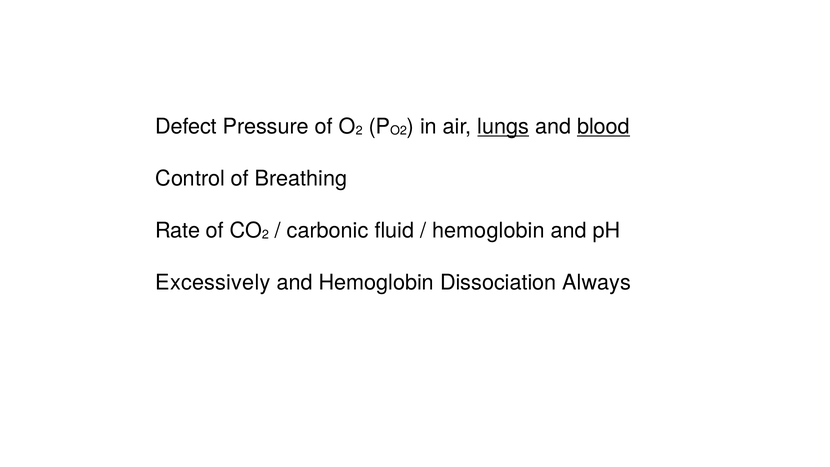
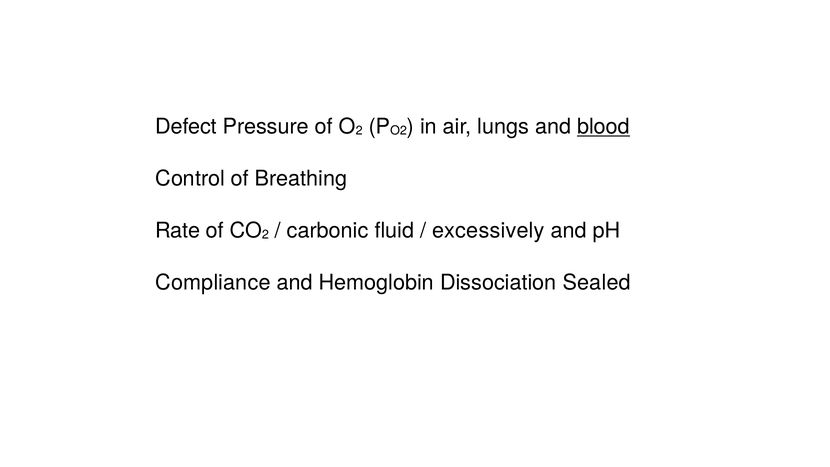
lungs underline: present -> none (503, 127)
hemoglobin: hemoglobin -> excessively (488, 230)
Excessively: Excessively -> Compliance (213, 282)
Always: Always -> Sealed (597, 282)
